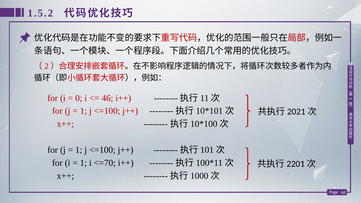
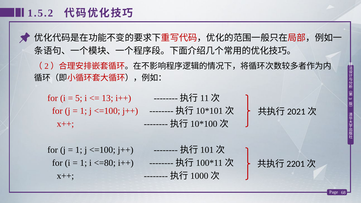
0: 0 -> 5 (79, 98)
46: 46 -> 13 (107, 98)
<=70: <=70 -> <=80 (105, 163)
